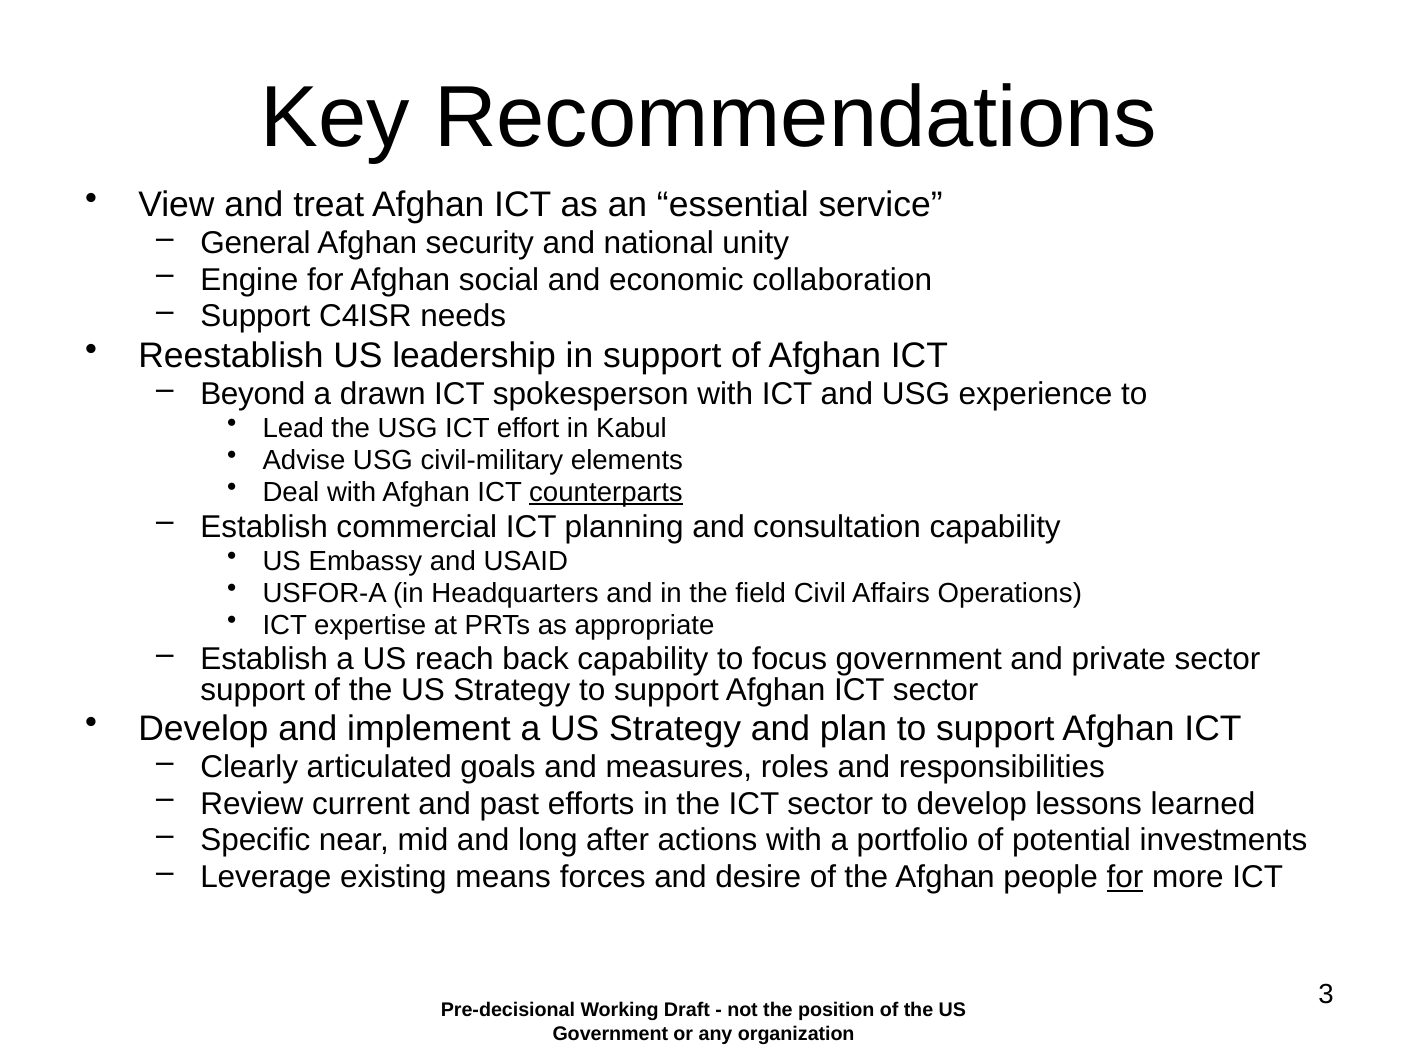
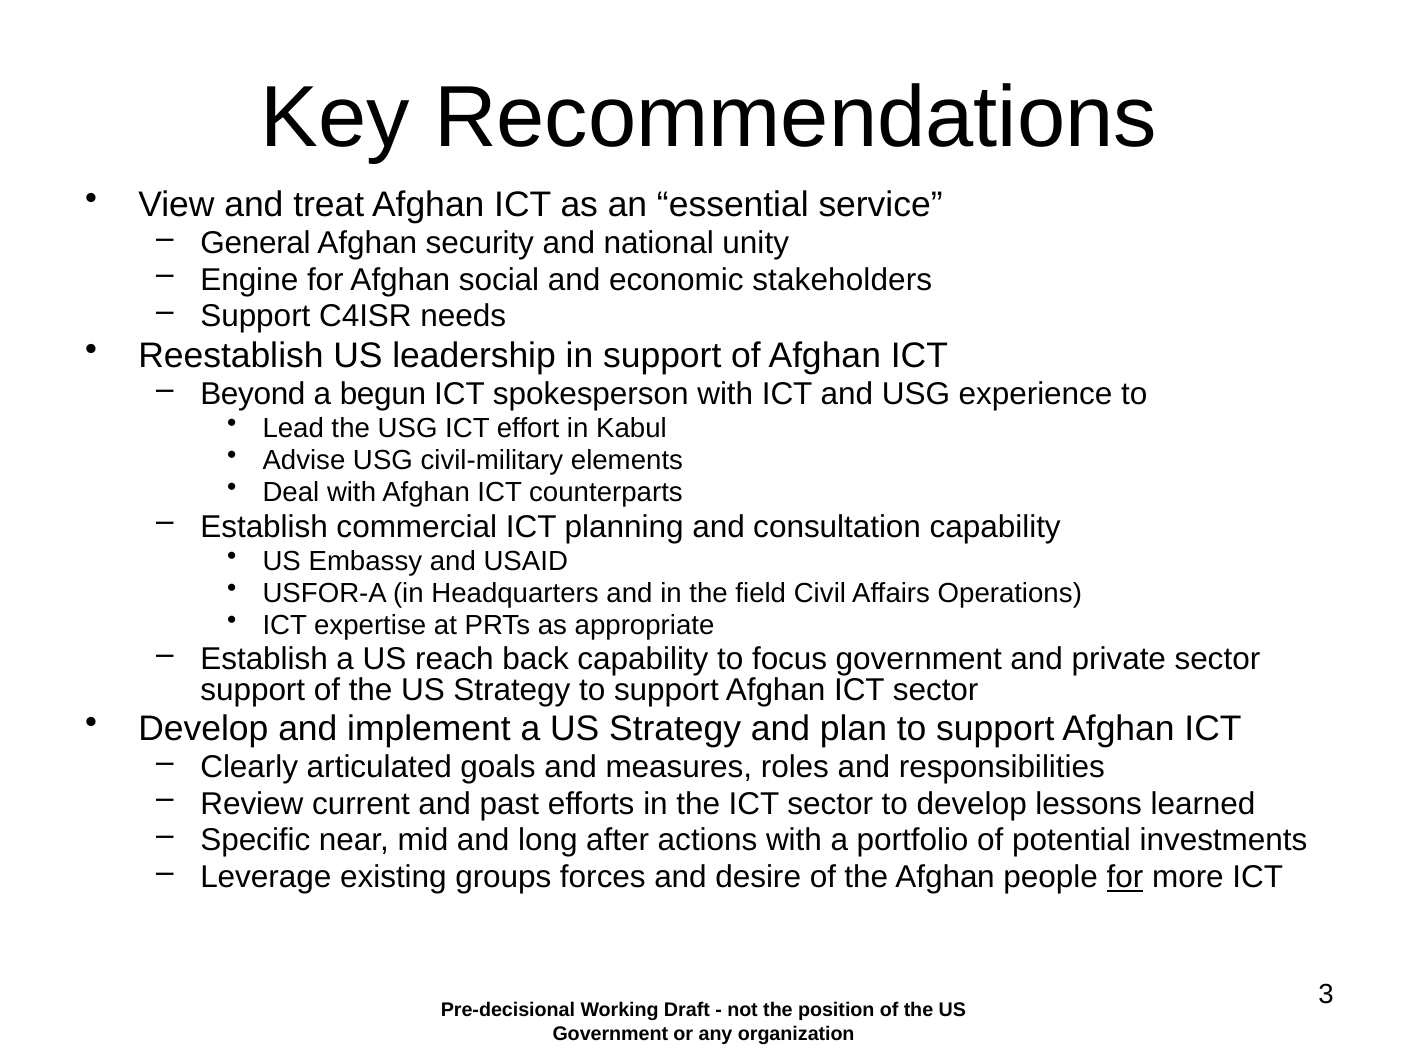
collaboration: collaboration -> stakeholders (842, 280)
drawn: drawn -> begun (383, 394)
counterparts underline: present -> none (606, 492)
means: means -> groups (503, 877)
